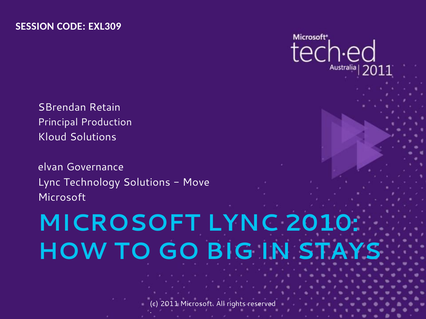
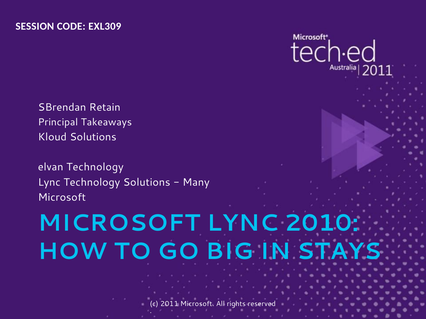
Production: Production -> Takeaways (106, 122)
elvan Governance: Governance -> Technology (95, 167)
Move: Move -> Many (196, 183)
